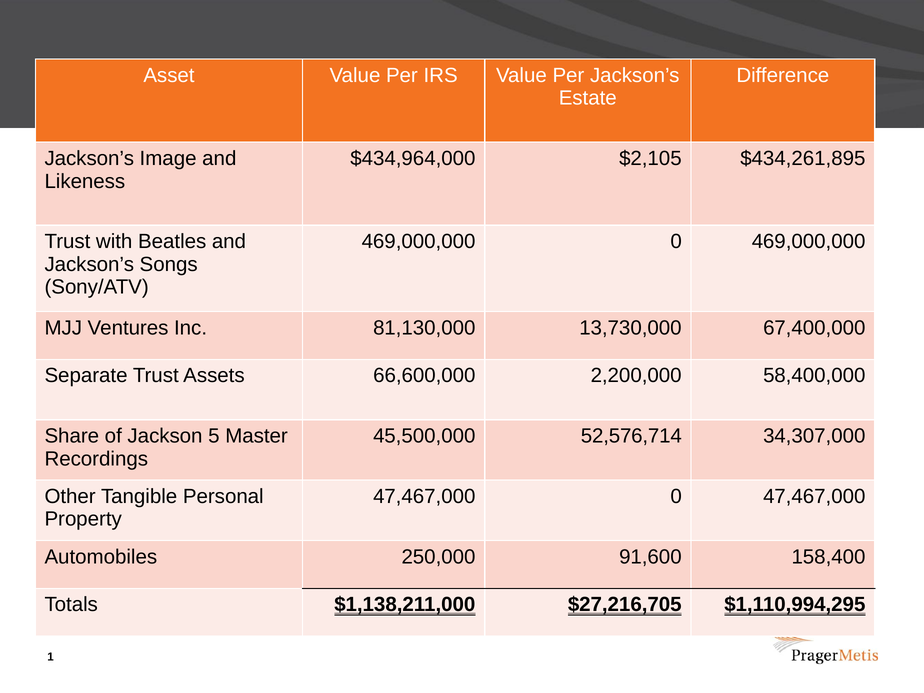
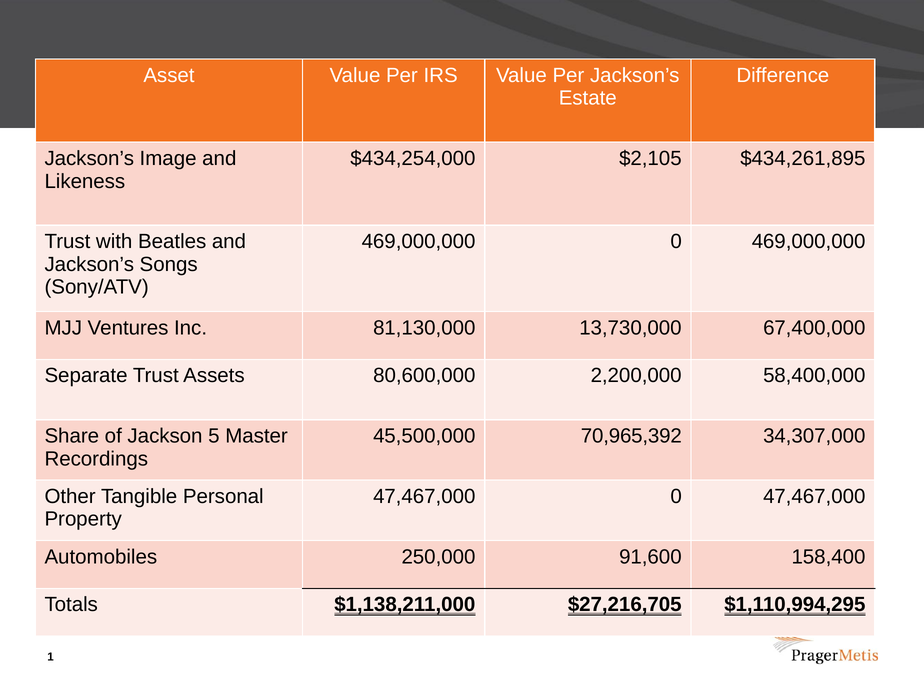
$434,964,000: $434,964,000 -> $434,254,000 (413, 158)
66,600,000: 66,600,000 -> 80,600,000 (424, 376)
52,576,714: 52,576,714 -> 70,965,392 (631, 436)
